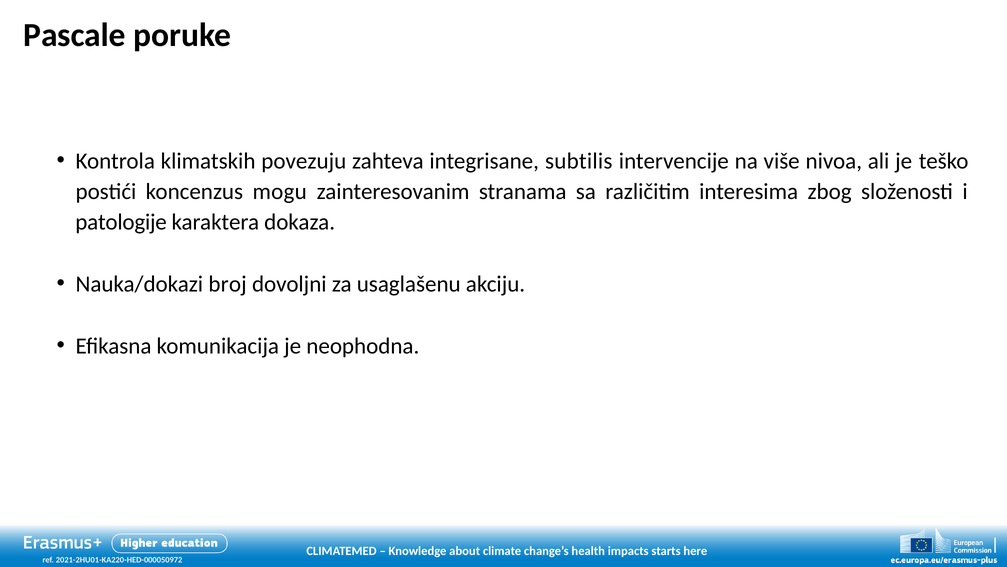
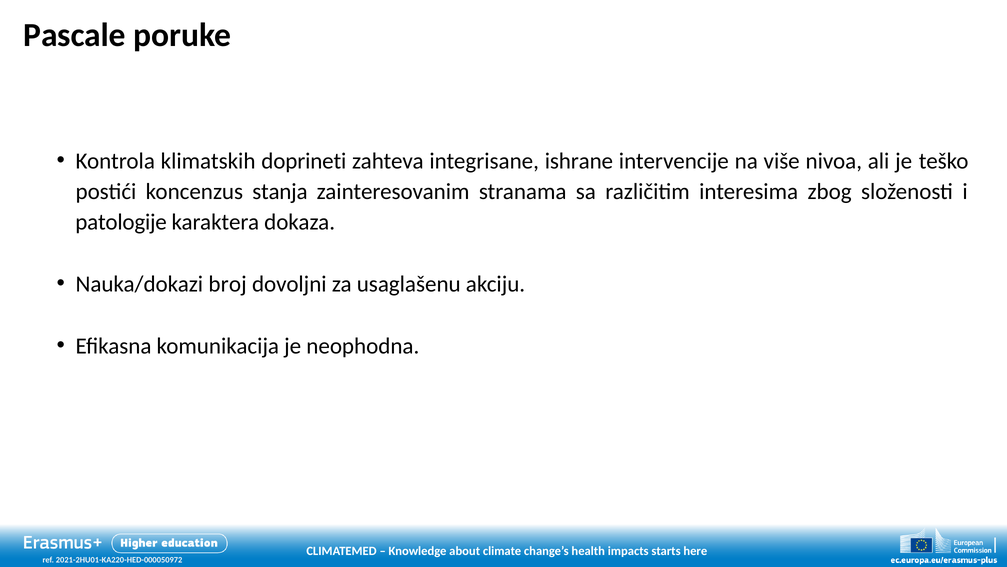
povezuju: povezuju -> doprineti (304, 161)
subtilis: subtilis -> ishrane (579, 161)
mogu: mogu -> stanja (280, 191)
